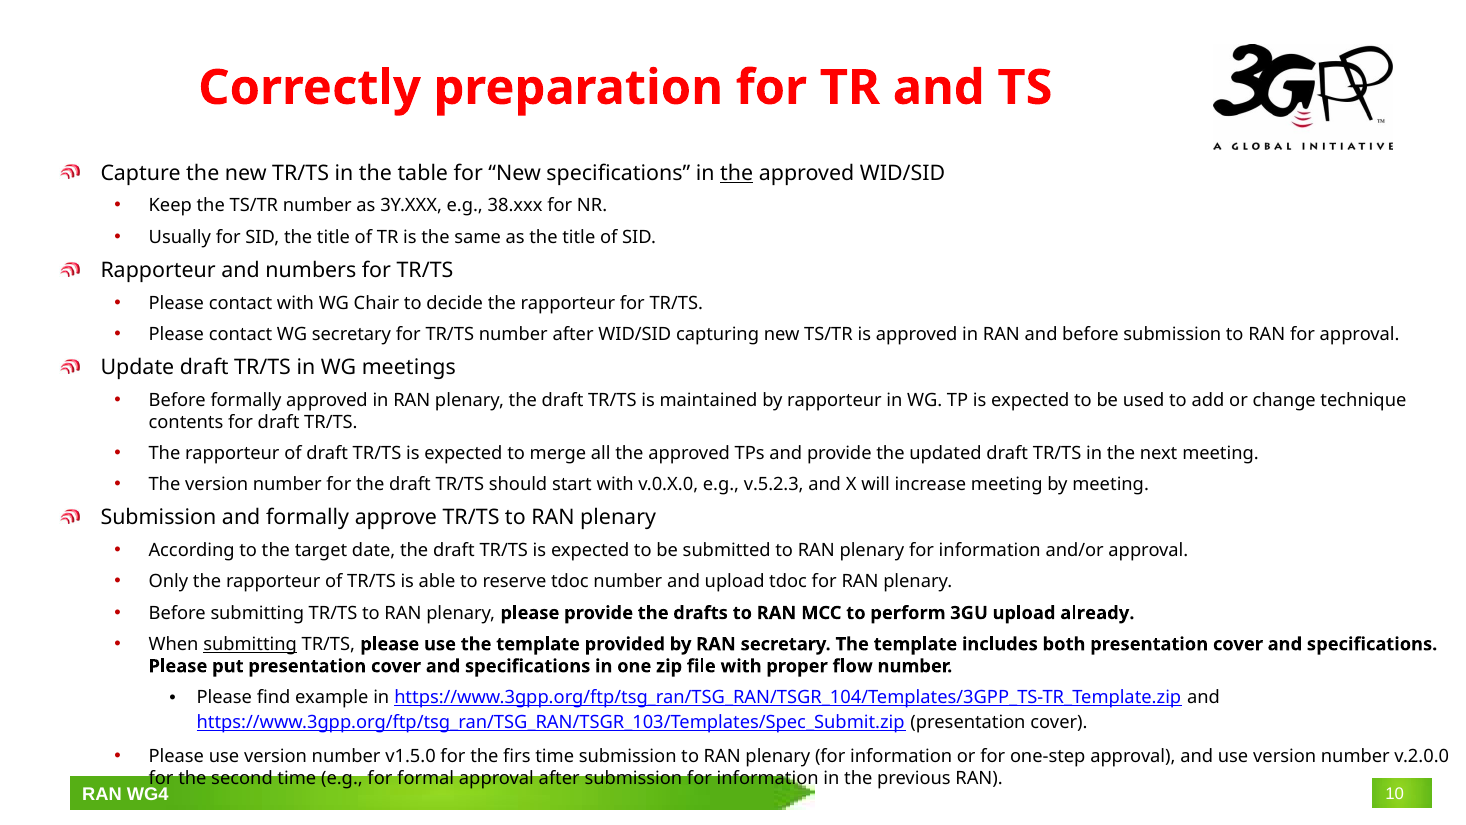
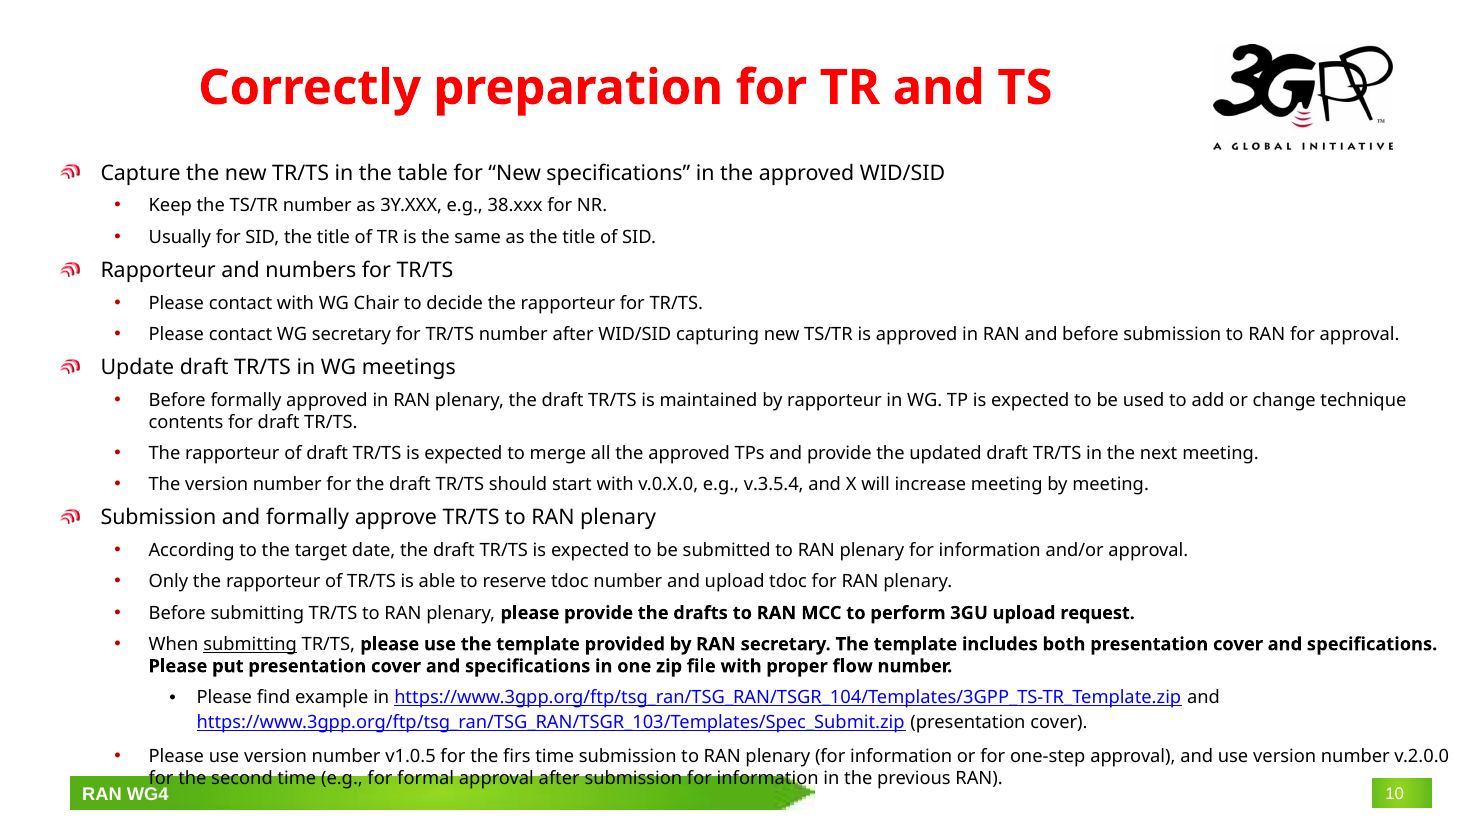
the underline: present -> none (737, 173)
v.5.2.3: v.5.2.3 -> v.3.5.4 (774, 484)
already: already -> request (1097, 613)
v1.5.0: v1.5.0 -> v1.0.5 (411, 756)
